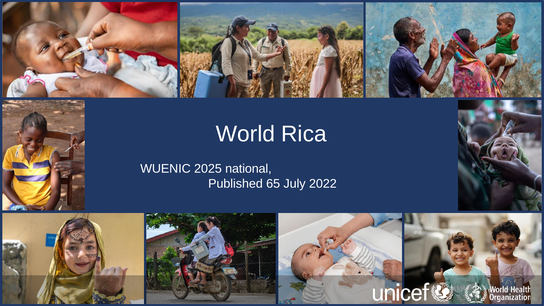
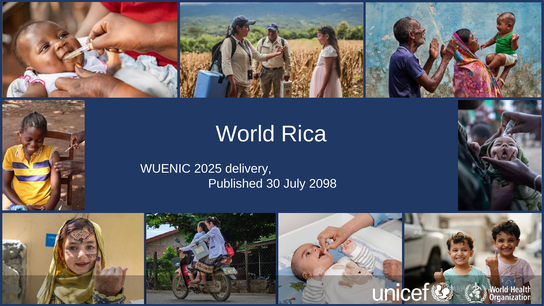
national: national -> delivery (248, 169)
65: 65 -> 30 (273, 184)
2022: 2022 -> 2098 (323, 184)
